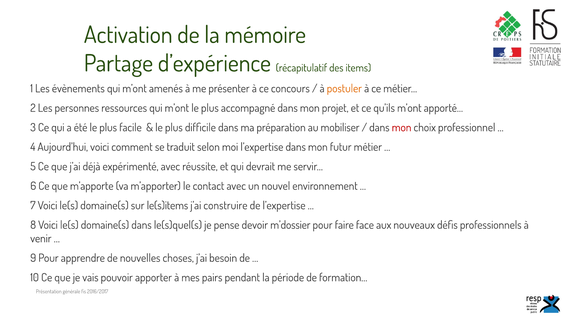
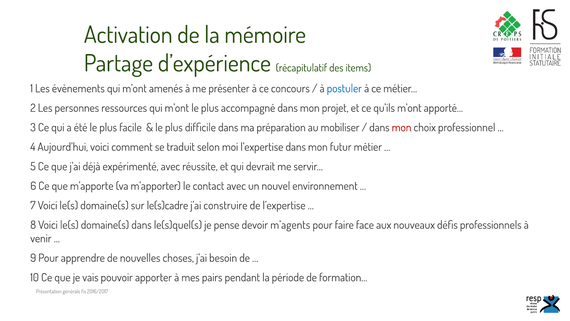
postuler colour: orange -> blue (344, 88)
le(s)items: le(s)items -> le(s)cadre (167, 205)
m’dossier: m’dossier -> m’agents (290, 225)
